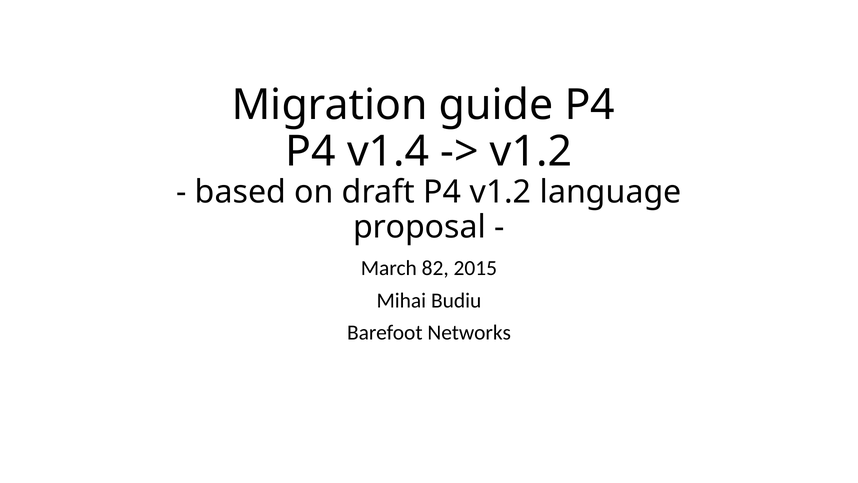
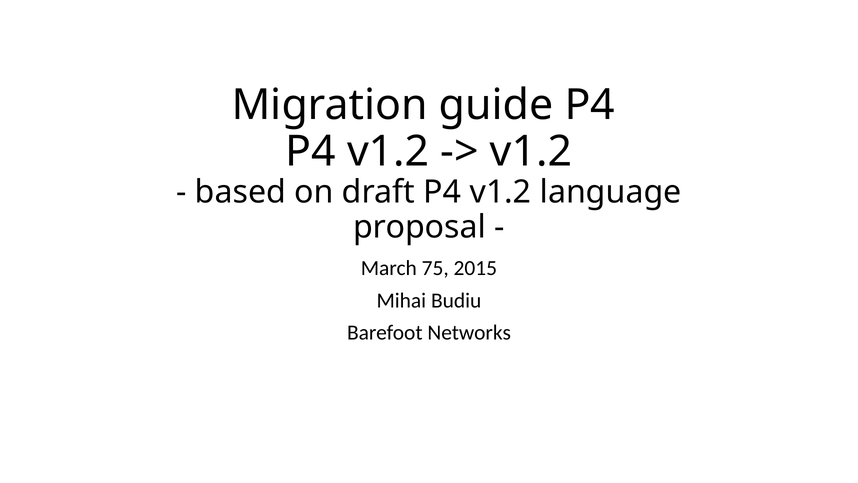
v1.4: v1.4 -> v1.2 (388, 151)
82: 82 -> 75 (435, 268)
